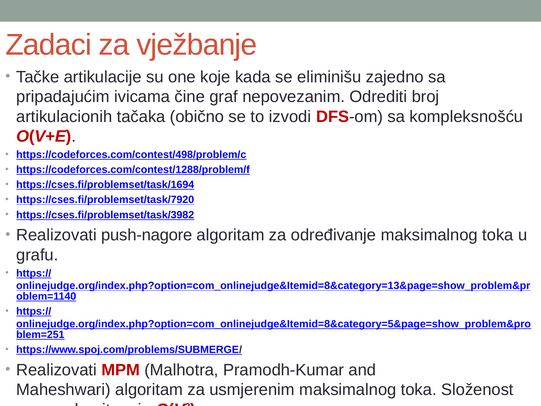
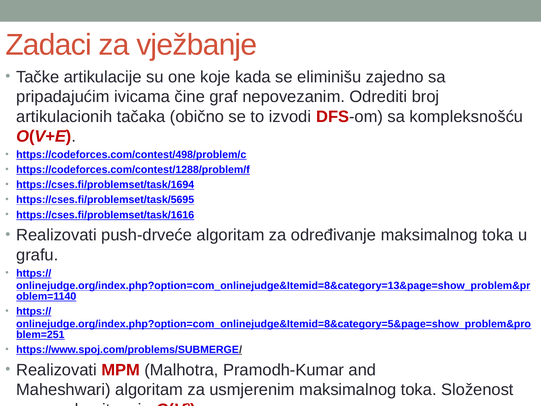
https://cses.fi/problemset/task/7920: https://cses.fi/problemset/task/7920 -> https://cses.fi/problemset/task/5695 (105, 200)
https://cses.fi/problemset/task/3982: https://cses.fi/problemset/task/3982 -> https://cses.fi/problemset/task/1616 (105, 215)
push-nagore: push-nagore -> push-drveće (147, 235)
